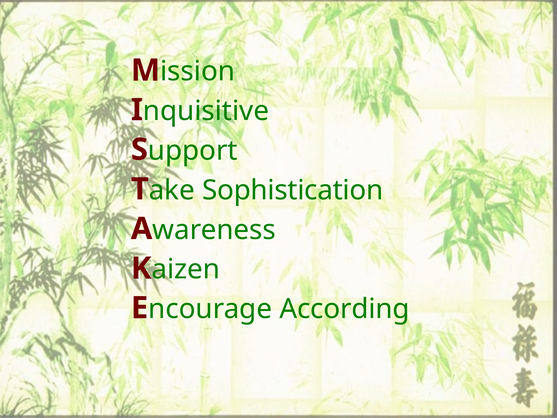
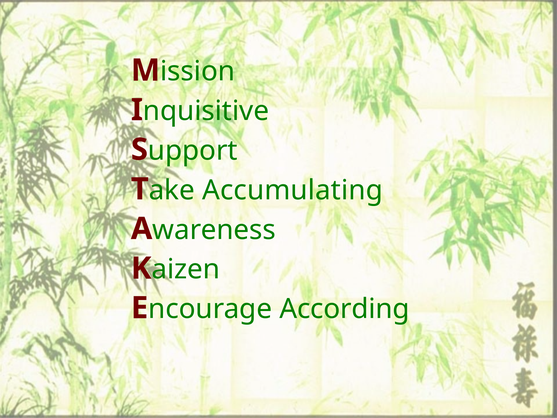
Sophistication: Sophistication -> Accumulating (292, 190)
